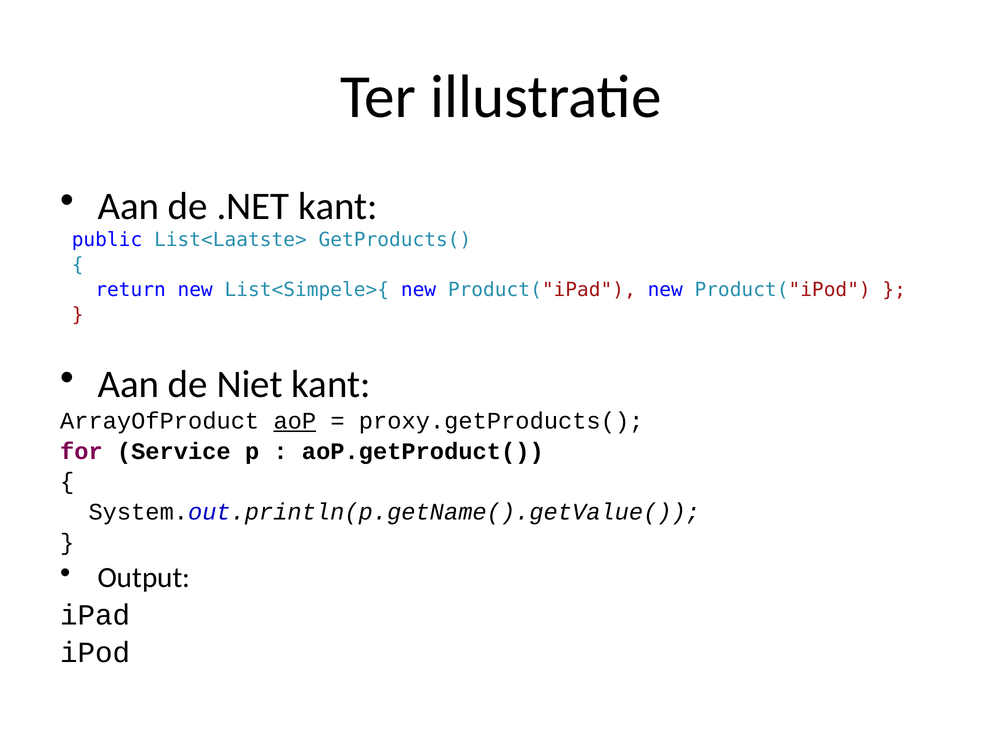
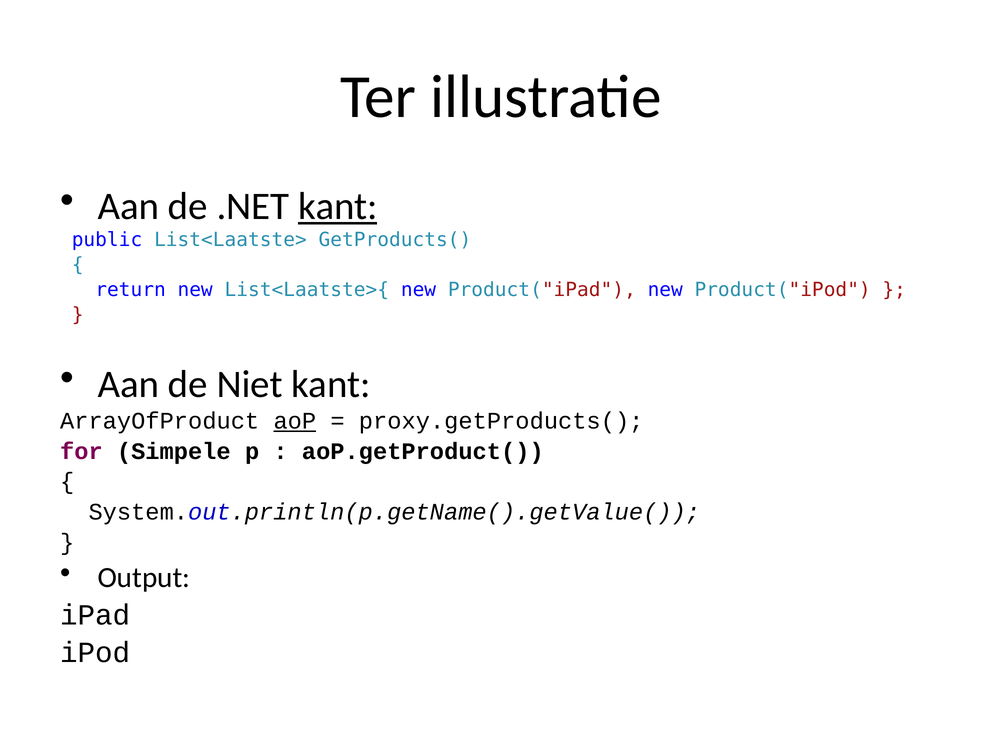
kant underline: none -> present (338, 206)
List<Simpele>{: List<Simpele>{ -> List<Laatste>{ (307, 290)
Service: Service -> Simpele (174, 451)
